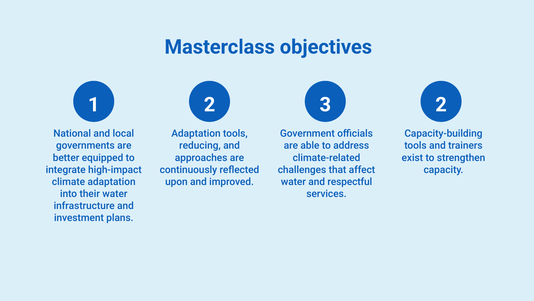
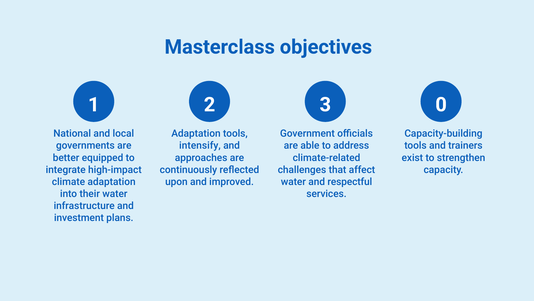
3 2: 2 -> 0 (441, 104)
reducing: reducing -> intensify (200, 145)
